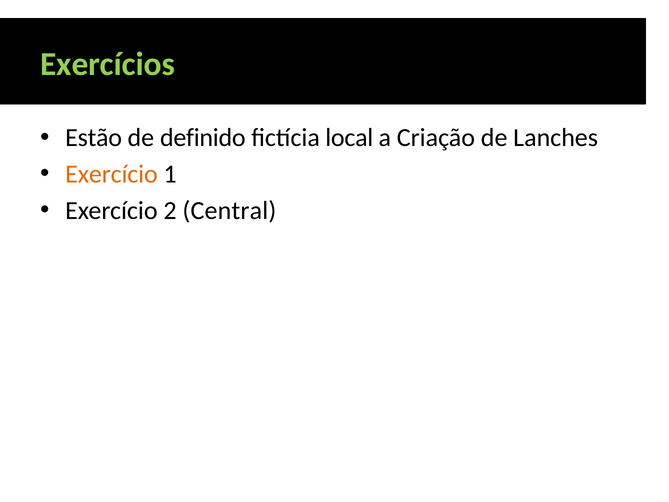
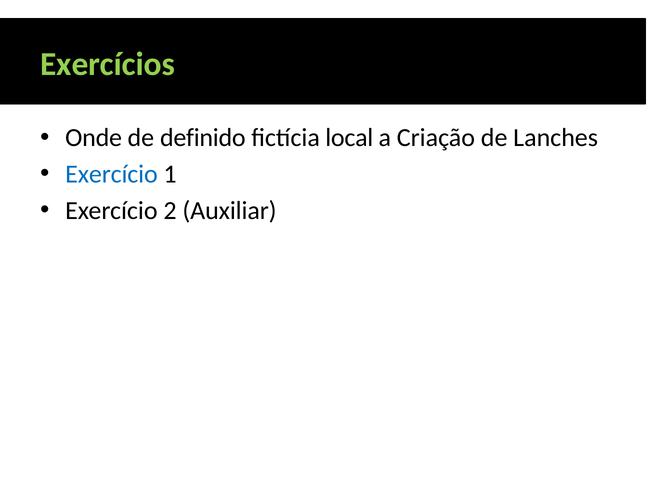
Estão: Estão -> Onde (94, 138)
Exercício colour: orange -> blue (112, 174)
Central: Central -> Auxiliar (230, 211)
